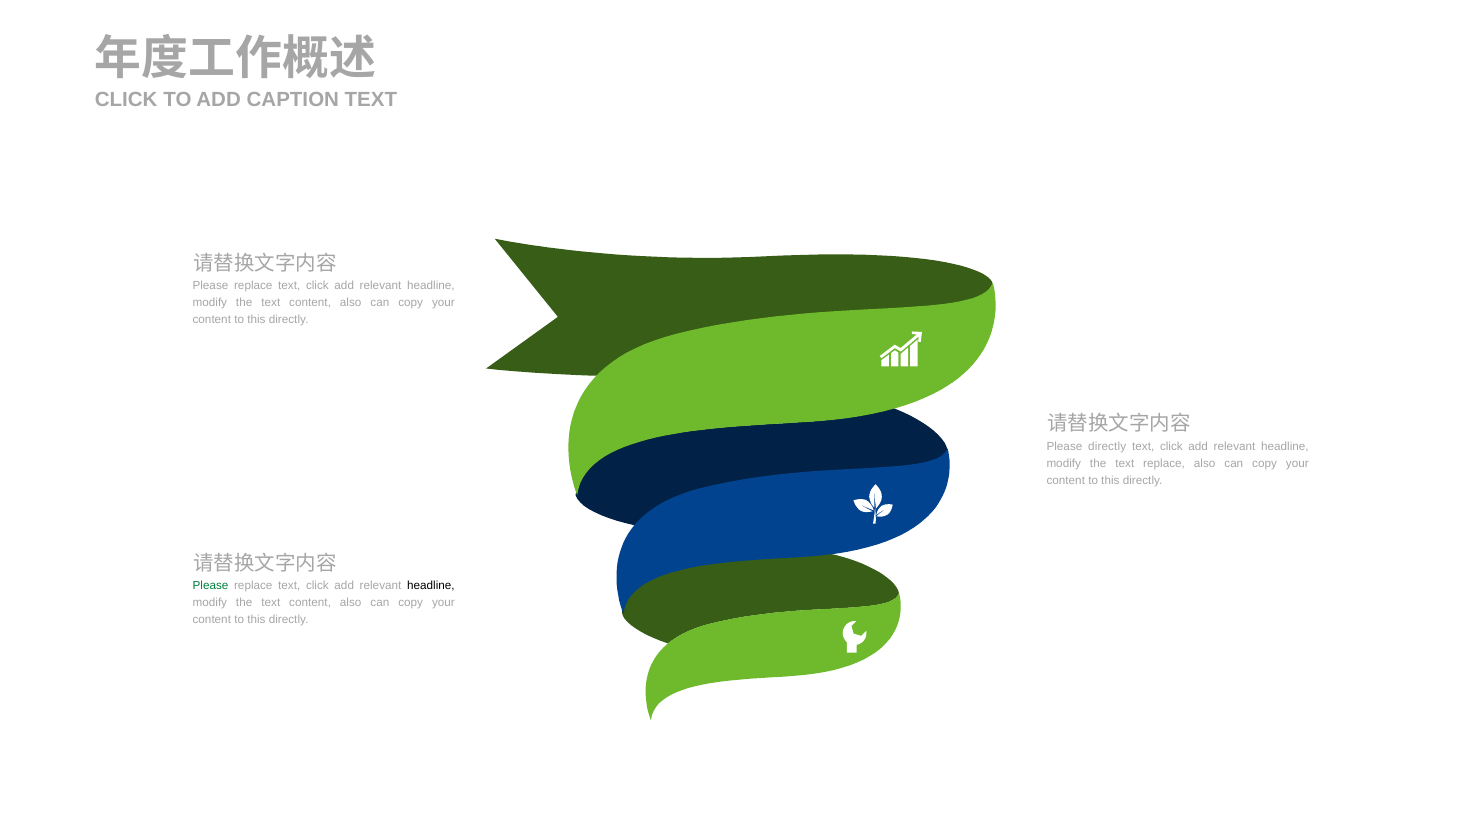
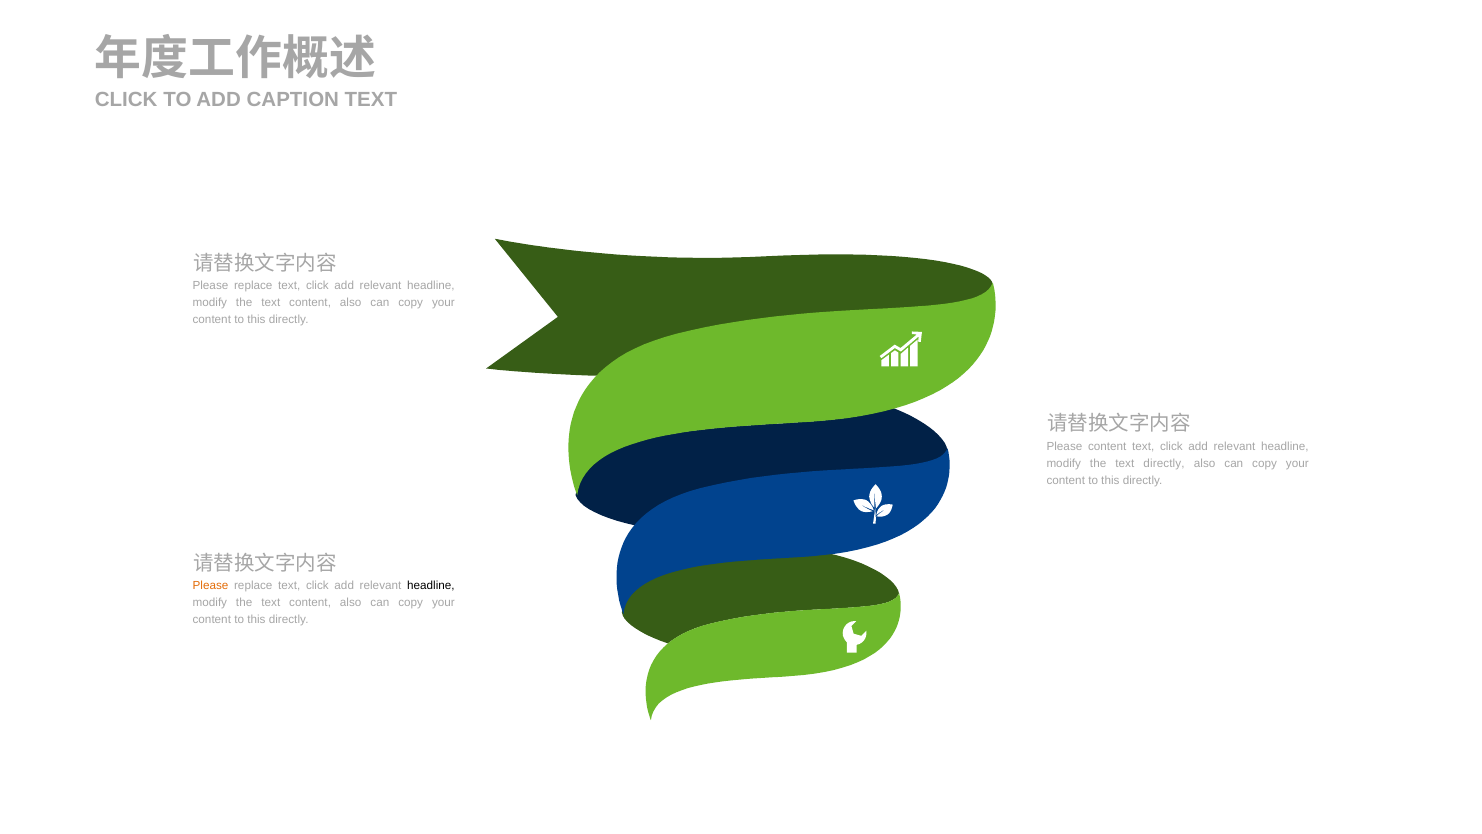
Please directly: directly -> content (1107, 446)
text replace: replace -> directly (1164, 463)
Please colour: green -> orange (210, 586)
